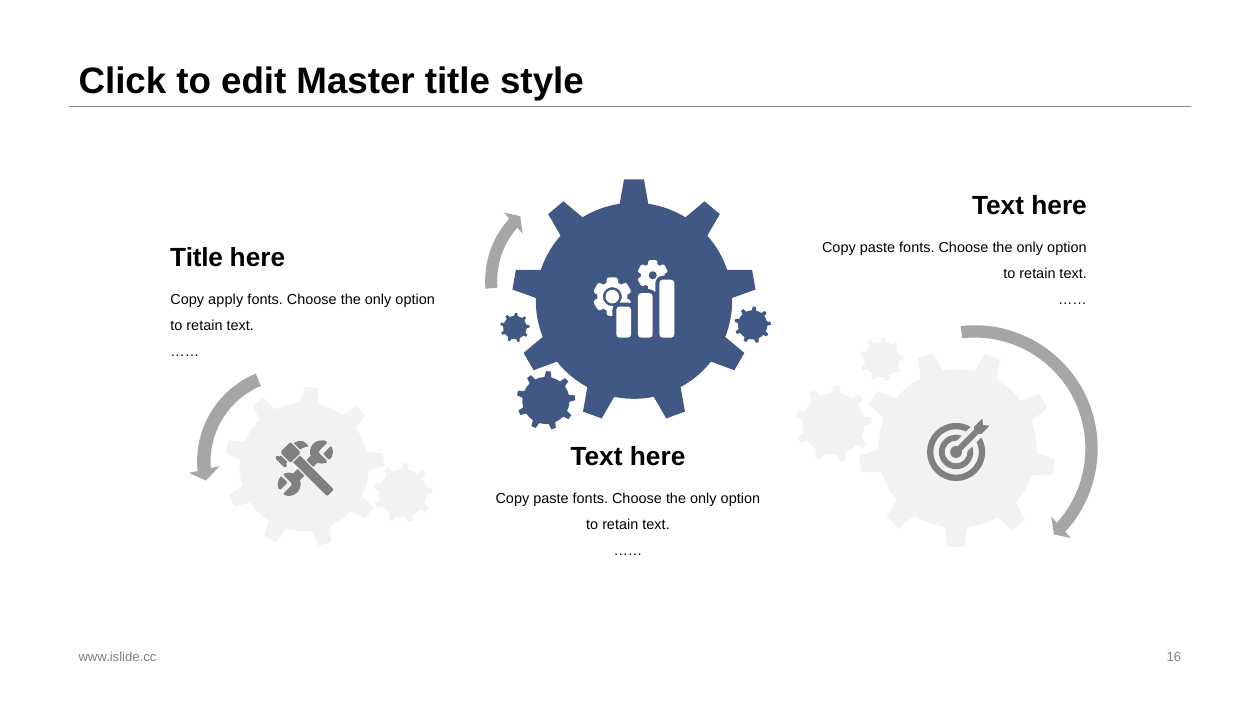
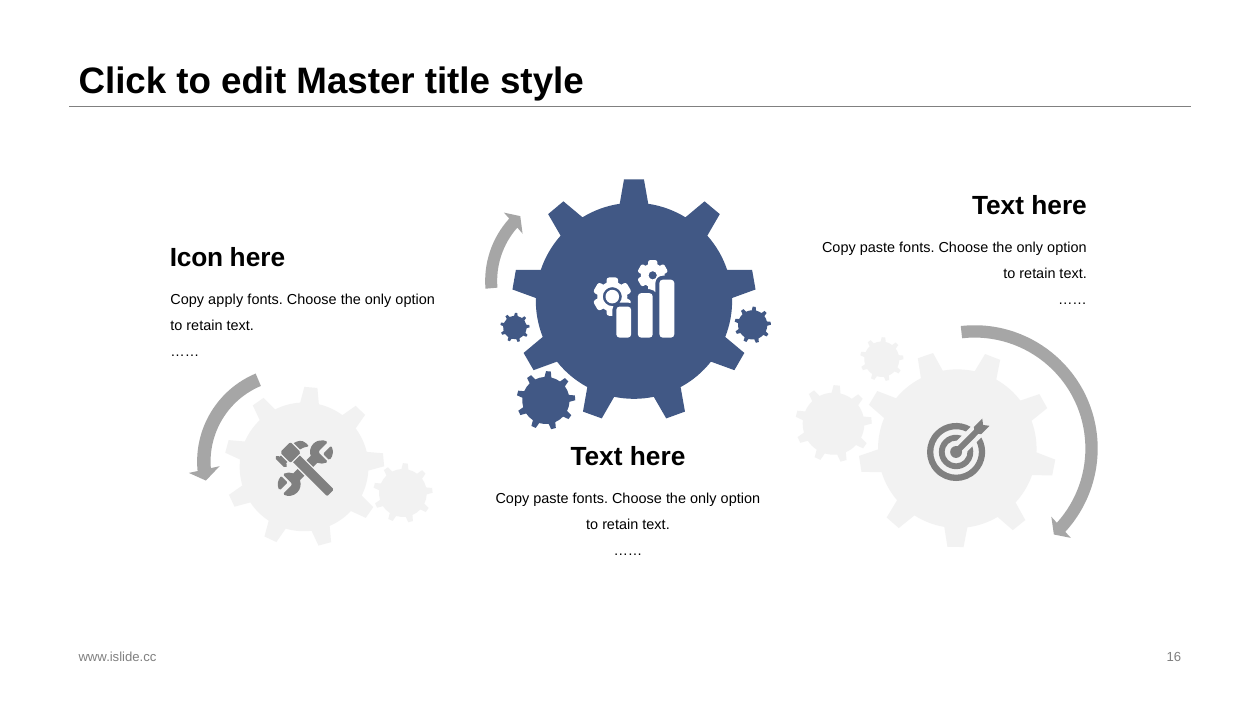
Title: Title -> Icon (197, 258)
